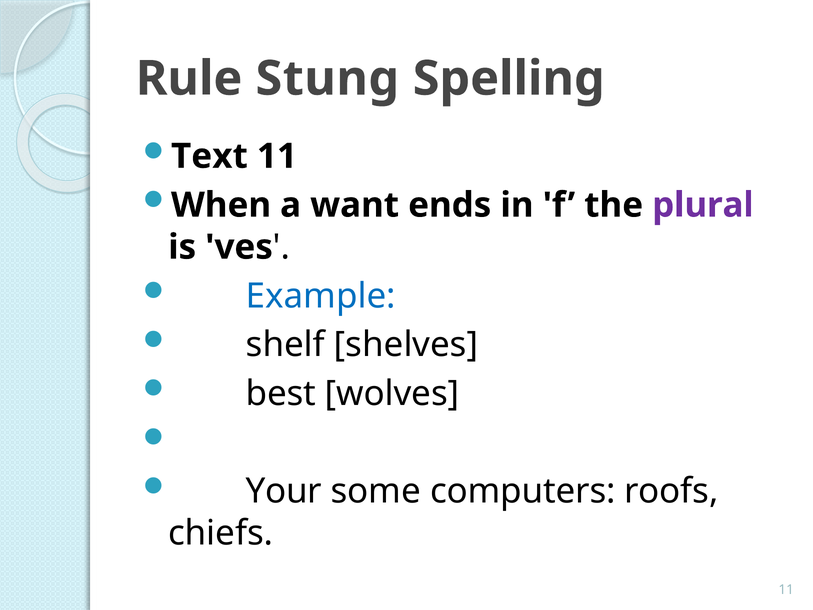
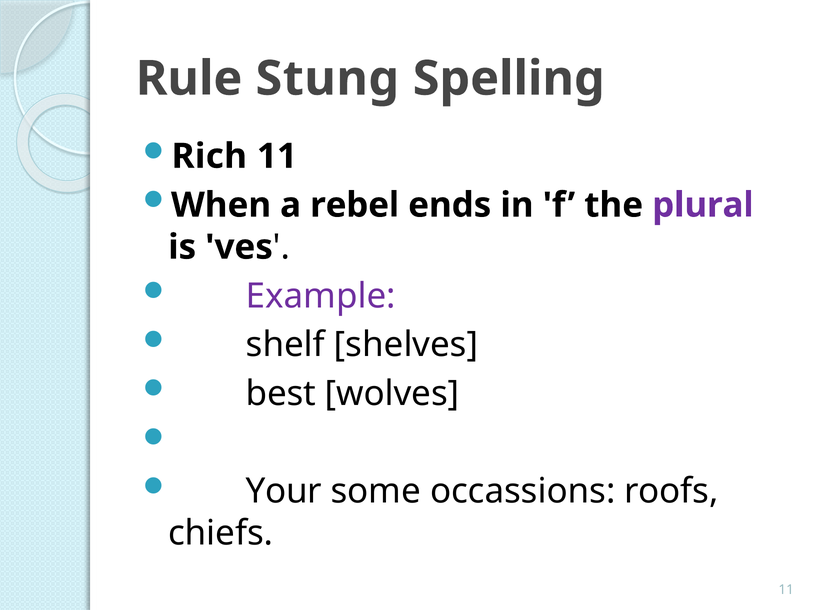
Text: Text -> Rich (209, 156)
want: want -> rebel (355, 205)
Example colour: blue -> purple (321, 296)
computers: computers -> occassions (523, 491)
